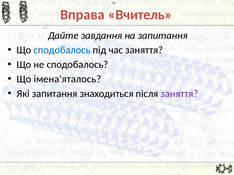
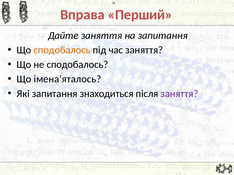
Вчитель: Вчитель -> Перший (140, 15)
Дайте завдання: завдання -> заняття (102, 36)
сподобалось colour: blue -> orange (62, 50)
